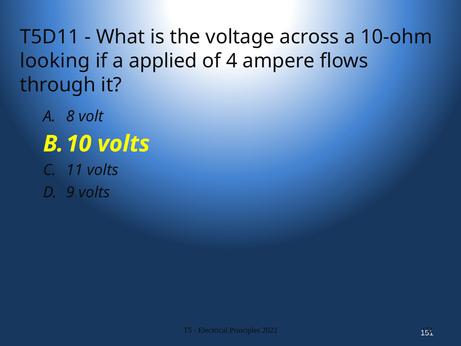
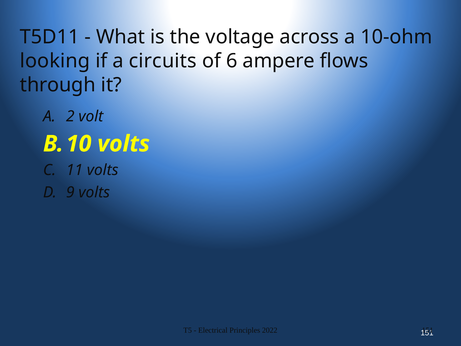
applied: applied -> circuits (163, 61)
4: 4 -> 6 (232, 61)
8: 8 -> 2 (70, 116)
